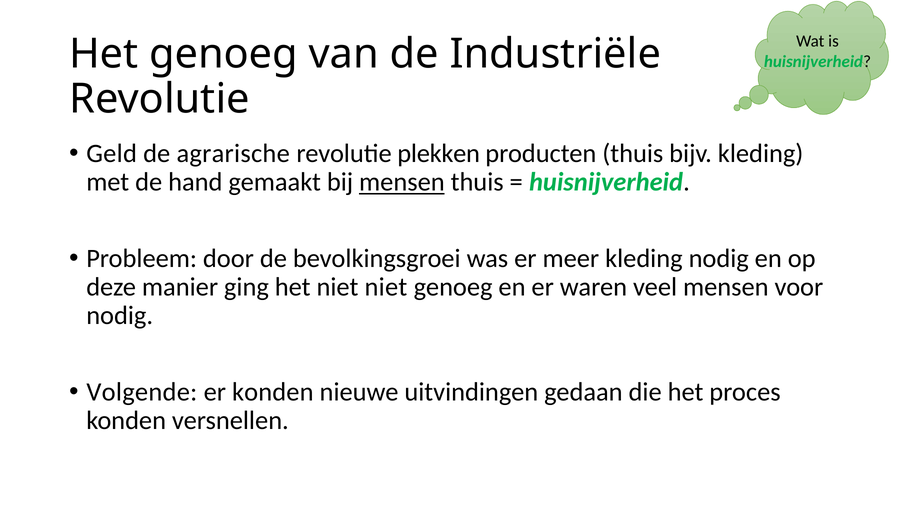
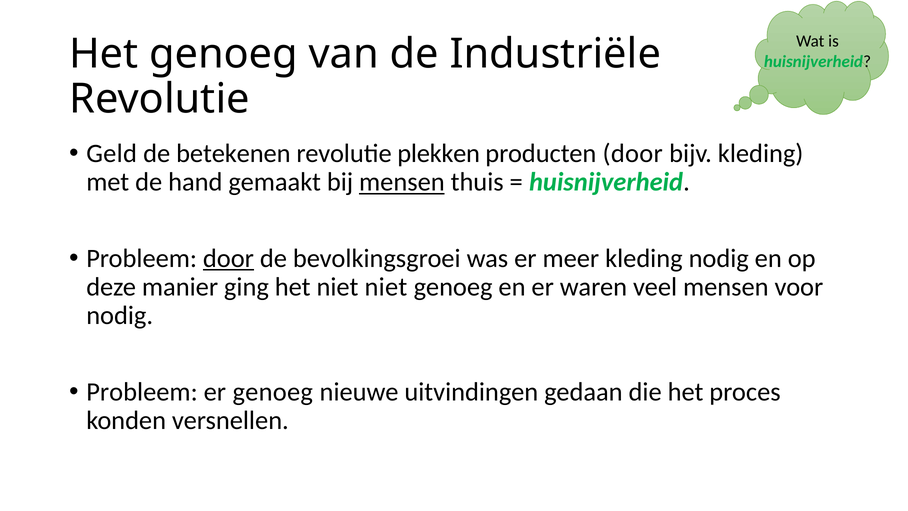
agrarische: agrarische -> betekenen (233, 154)
producten thuis: thuis -> door (633, 154)
door underline: none -> present (228, 258)
Volgende: Volgende -> Probleem (142, 392)
er konden: konden -> genoeg (273, 392)
